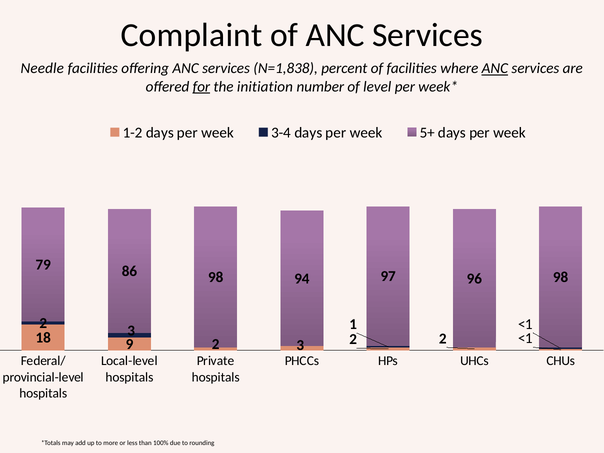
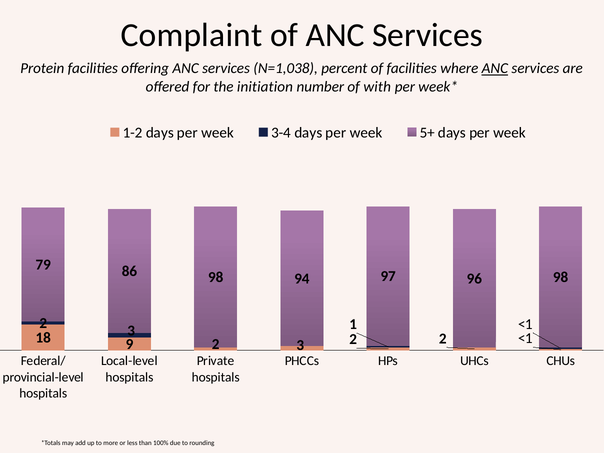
Needle: Needle -> Protein (42, 68)
N=1,838: N=1,838 -> N=1,038 (286, 68)
for underline: present -> none (201, 87)
level: level -> with (377, 87)
